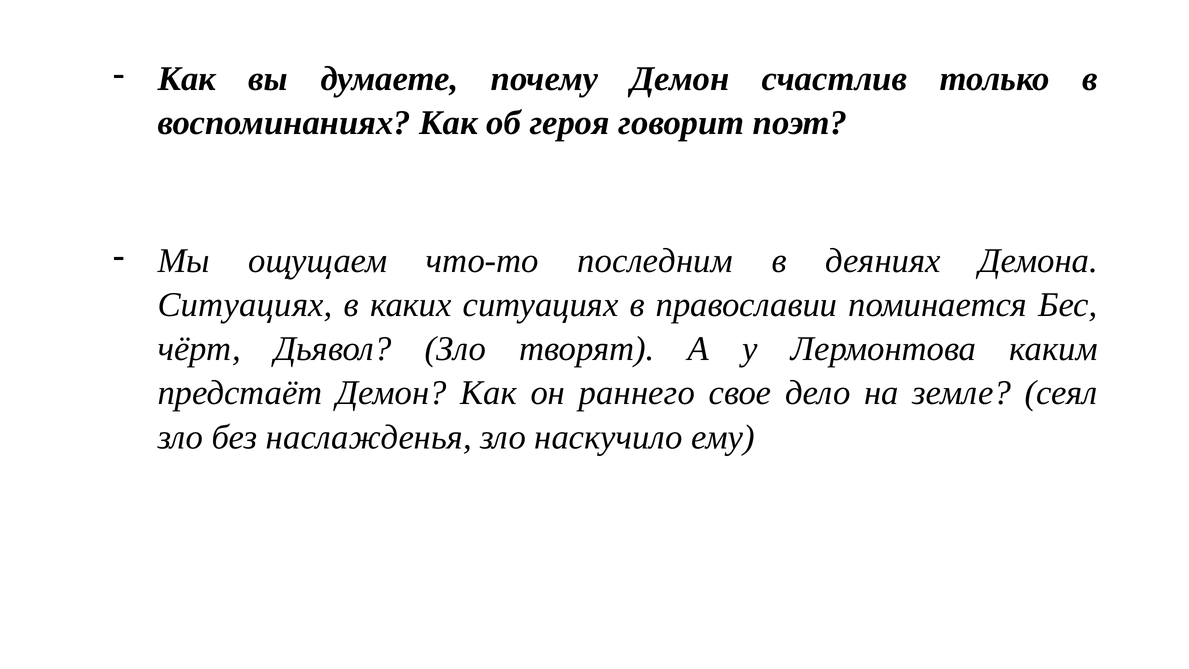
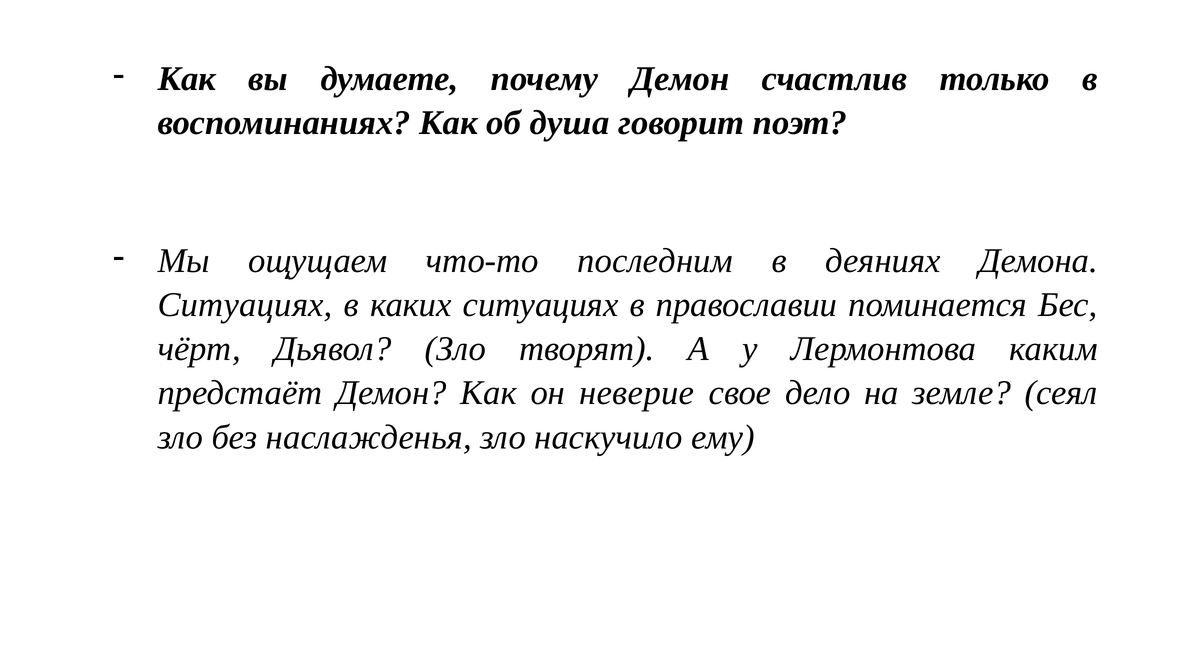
героя: героя -> душа (570, 123)
раннего: раннего -> неверие (637, 393)
